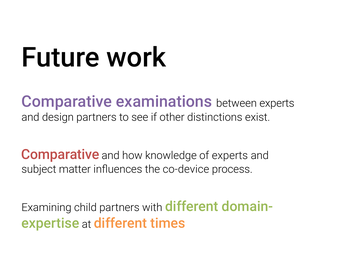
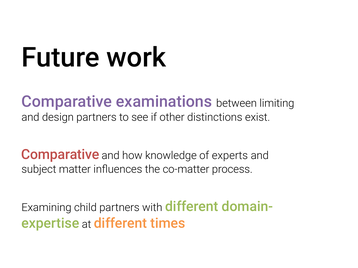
between experts: experts -> limiting (277, 103)
co-device: co-device -> co-matter (186, 170)
